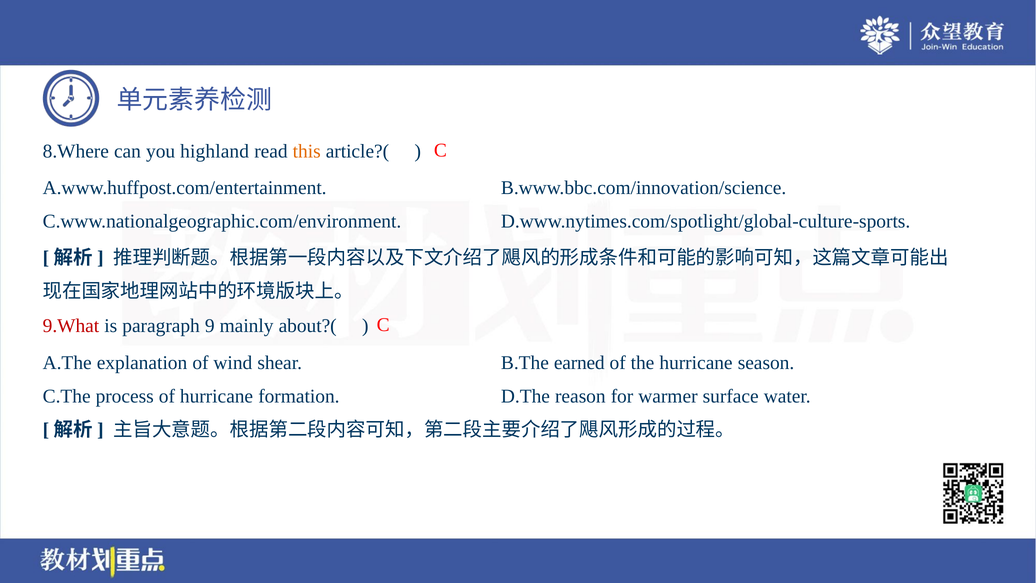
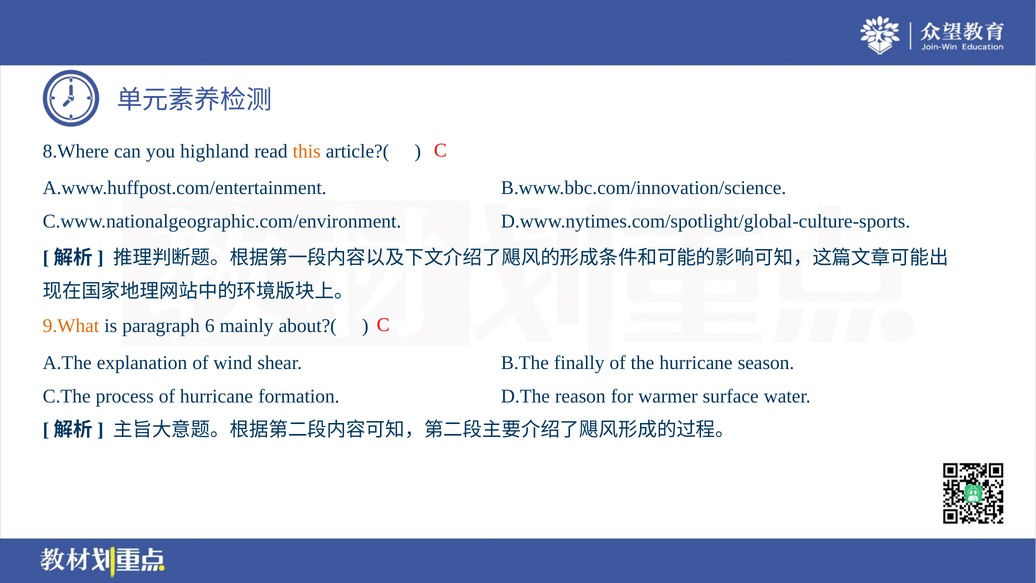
9.What colour: red -> orange (71, 326)
9: 9 -> 6 (210, 326)
earned: earned -> finally (579, 363)
